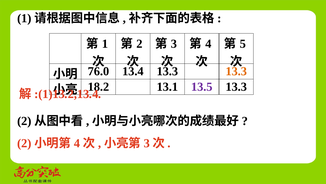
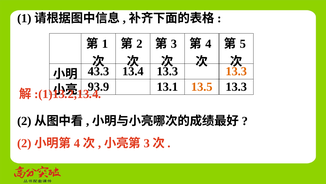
76.0: 76.0 -> 43.3 (98, 71)
18.2: 18.2 -> 93.9 (98, 87)
13.5 colour: purple -> orange (202, 87)
